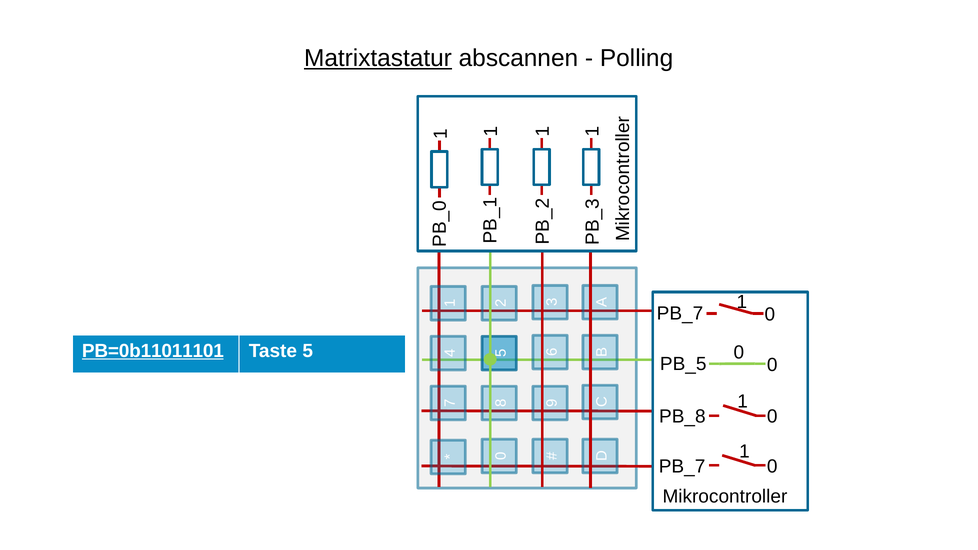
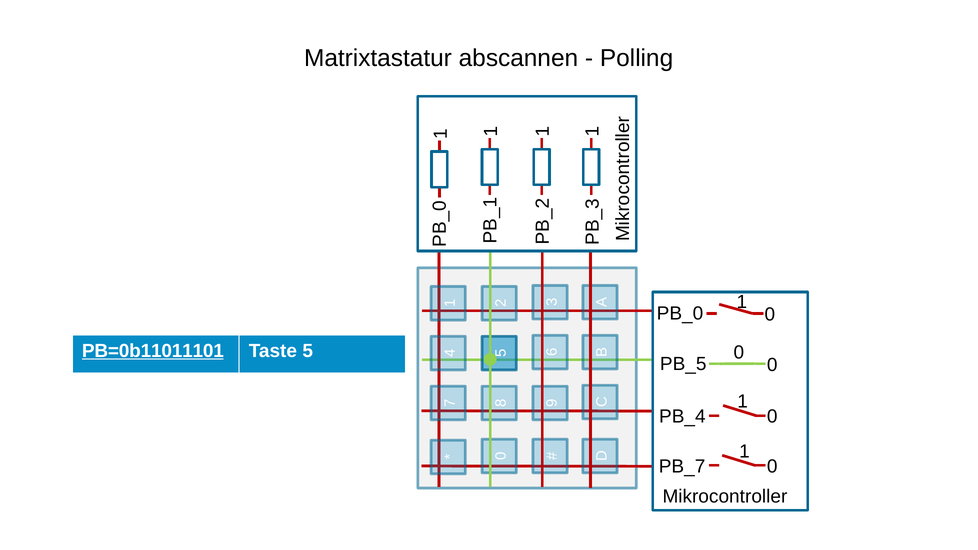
Matrixtastatur underline: present -> none (378, 58)
PB_7: PB_7 -> PB_0 (680, 314)
PB_8: PB_8 -> PB_4 (682, 417)
